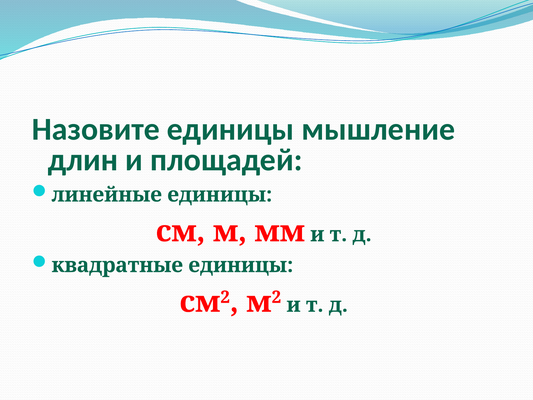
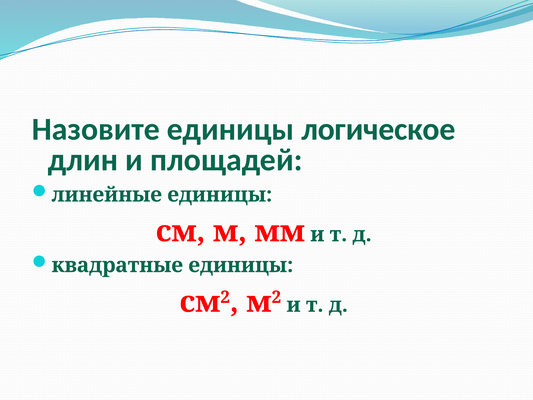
мышление: мышление -> логическое (378, 129)
